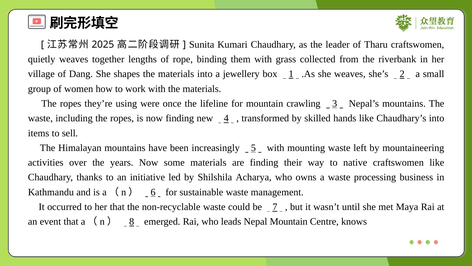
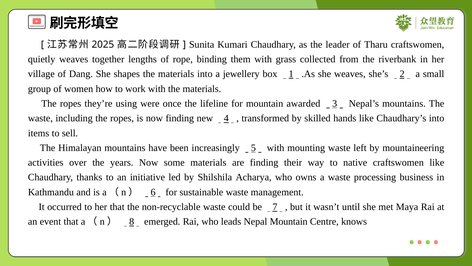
crawling: crawling -> awarded (303, 103)
